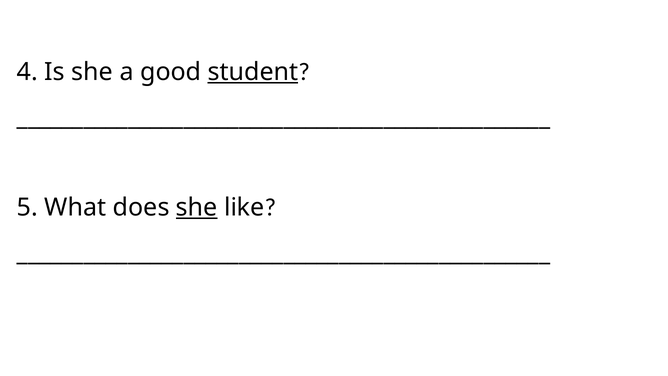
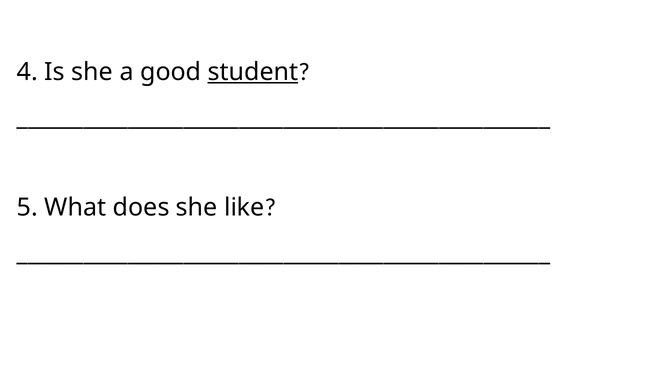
she underline: present -> none (197, 207)
